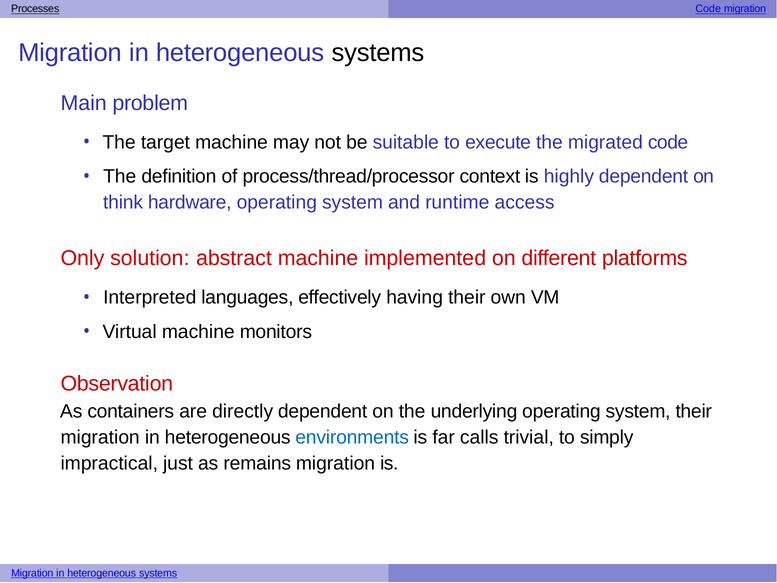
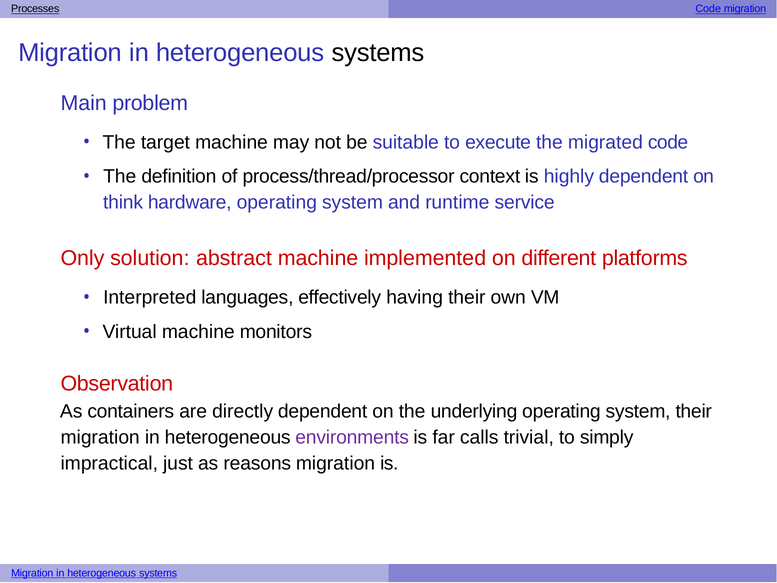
access: access -> service (525, 202)
environments colour: blue -> purple (352, 438)
remains: remains -> reasons (257, 464)
